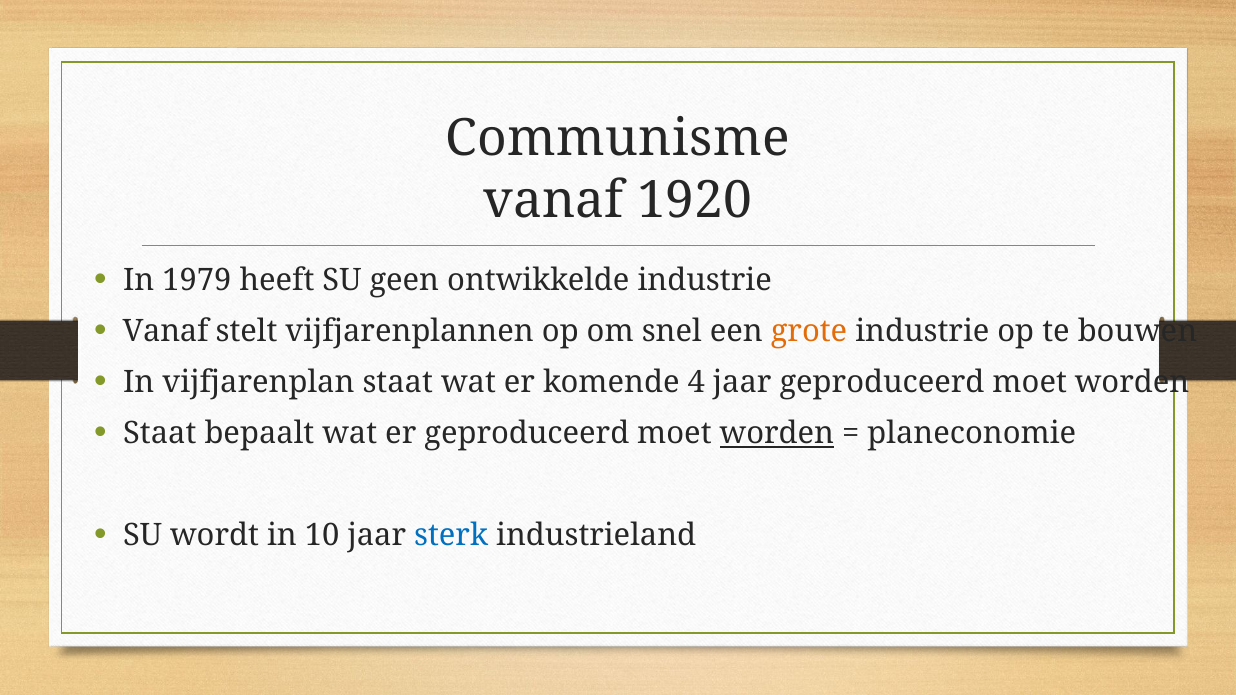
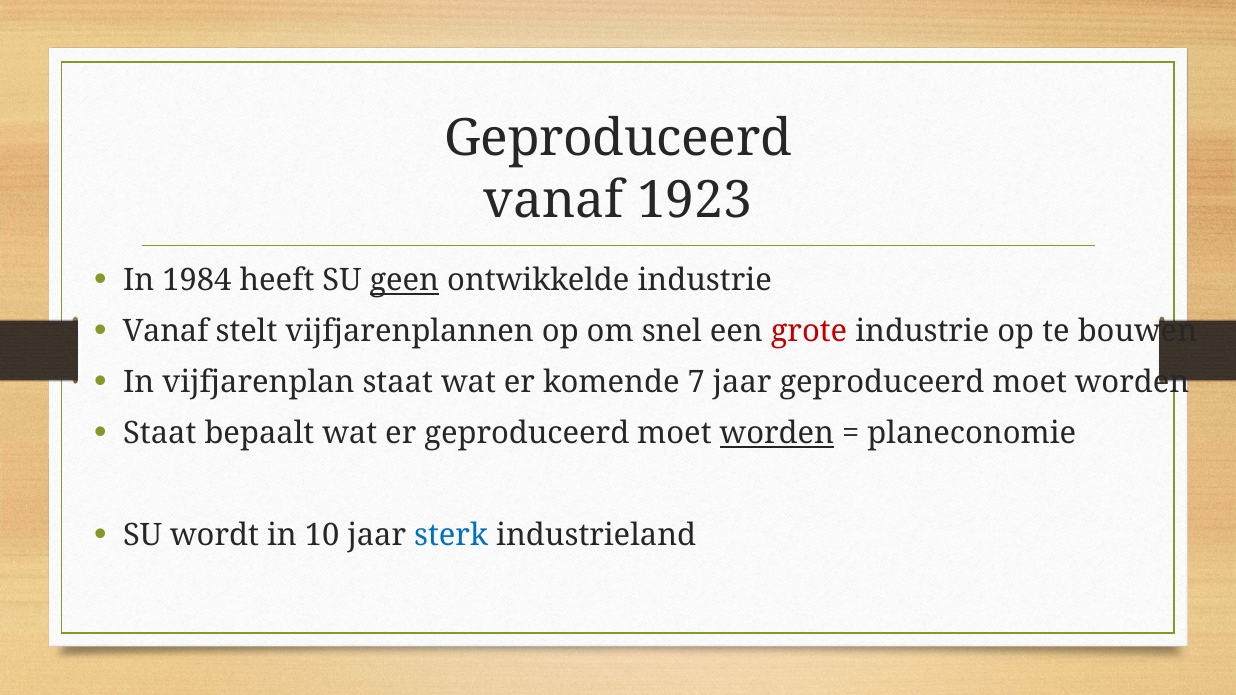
Communisme: Communisme -> Geproduceerd (618, 139)
1920: 1920 -> 1923 (695, 200)
1979: 1979 -> 1984 (197, 281)
geen underline: none -> present (404, 281)
grote colour: orange -> red (809, 332)
4: 4 -> 7 (696, 383)
